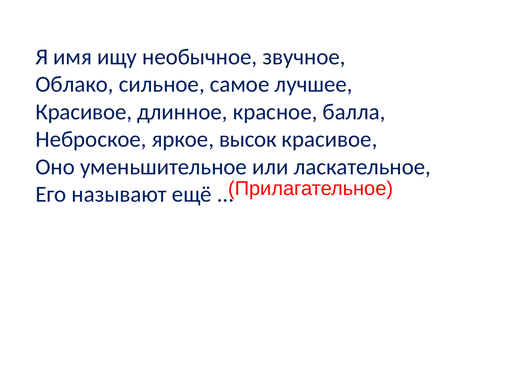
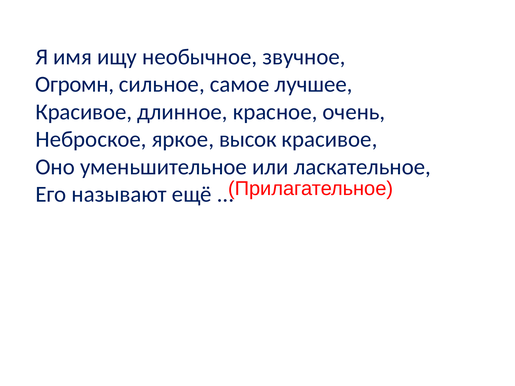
Облако: Облако -> Огромн (75, 84)
балла: балла -> очень (354, 112)
